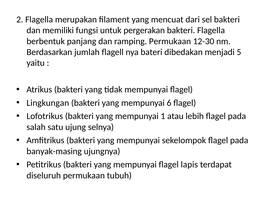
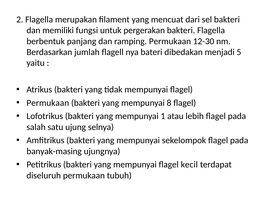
Lingkungan: Lingkungan -> Permukaan (48, 103)
6: 6 -> 8 (169, 103)
lapis: lapis -> kecil (189, 165)
